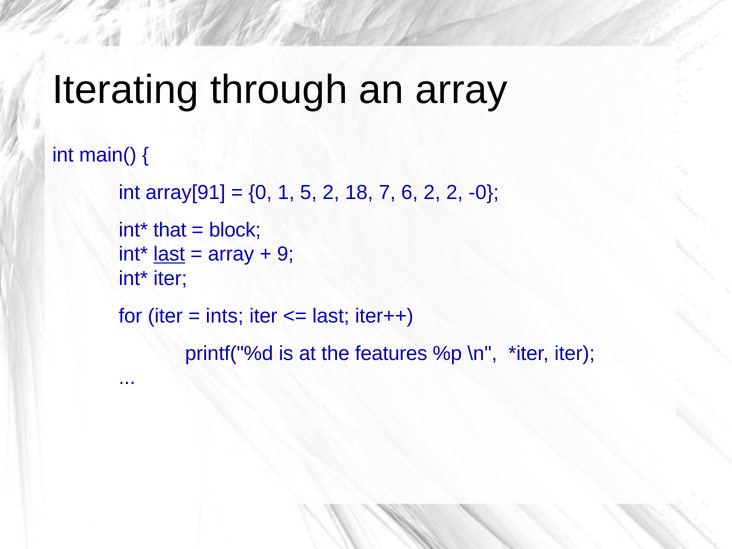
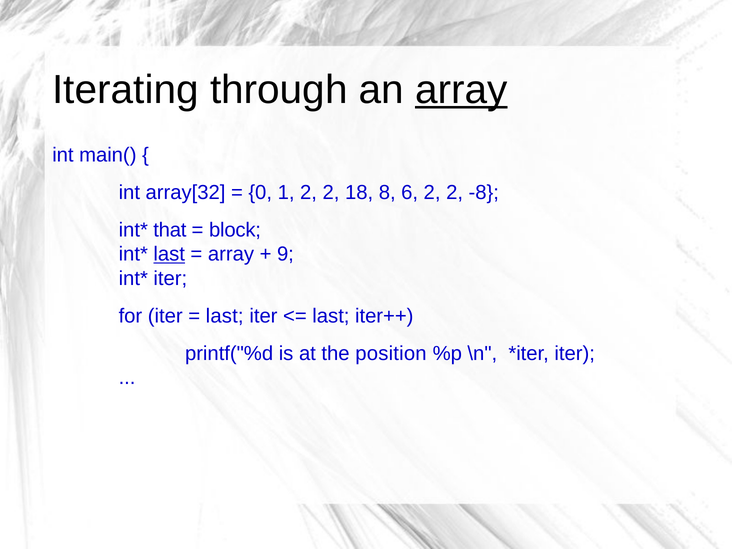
array underline: none -> present (461, 90)
array[91: array[91 -> array[32 (186, 193)
1 5: 5 -> 2 (309, 193)
7: 7 -> 8 (387, 193)
-0: -0 -> -8 (484, 193)
ints: ints -> last (225, 316)
features: features -> position (391, 353)
